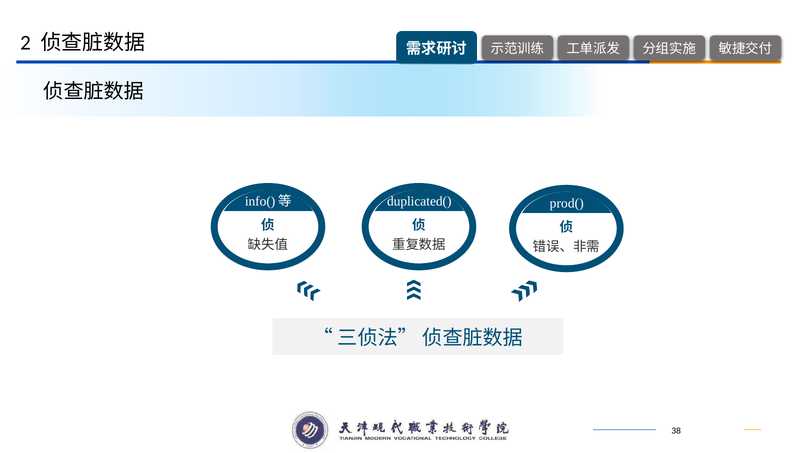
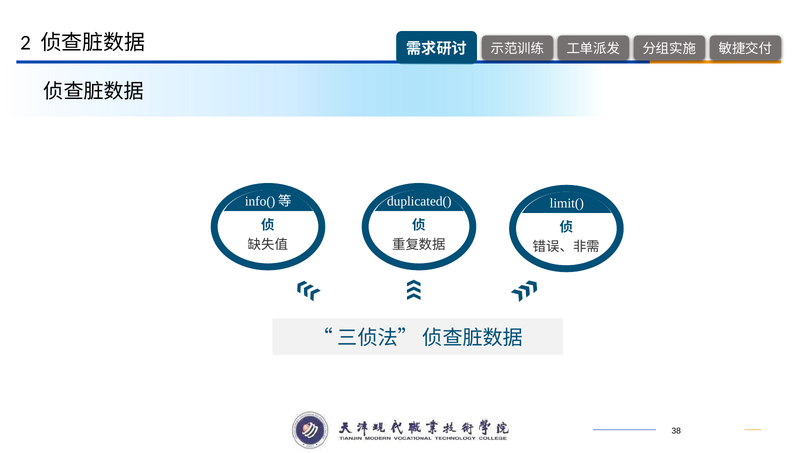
prod(: prod( -> limit( (567, 203)
